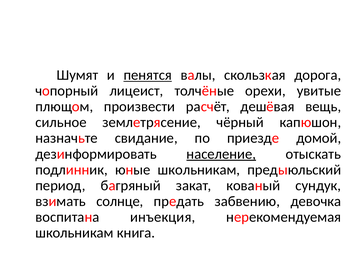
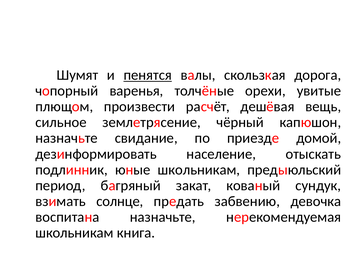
лицеист: лицеист -> варенья (136, 91)
население underline: present -> none (221, 154)
воспитана инъекция: инъекция -> назначьте (163, 217)
